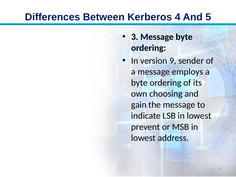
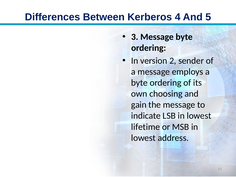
9: 9 -> 2 (173, 61)
prevent: prevent -> lifetime (146, 127)
